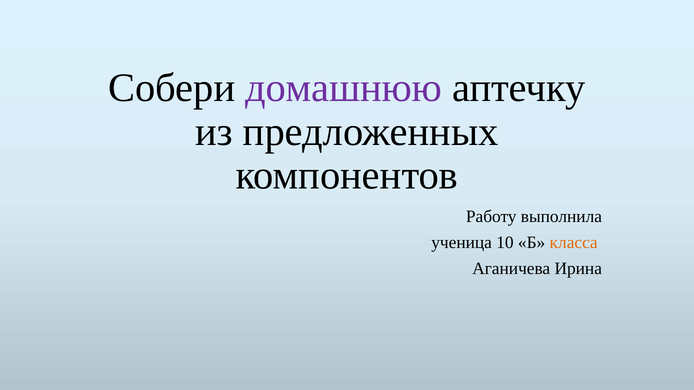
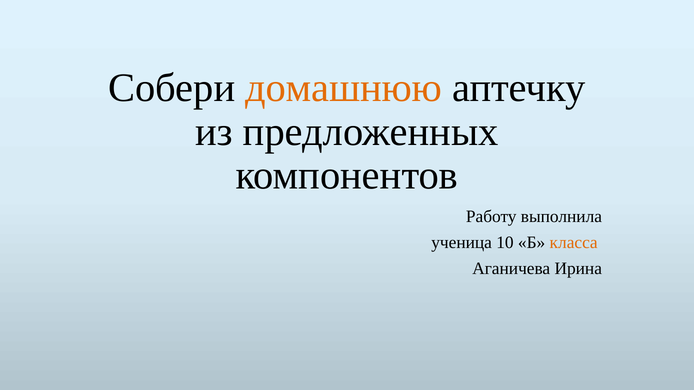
домашнюю colour: purple -> orange (344, 88)
